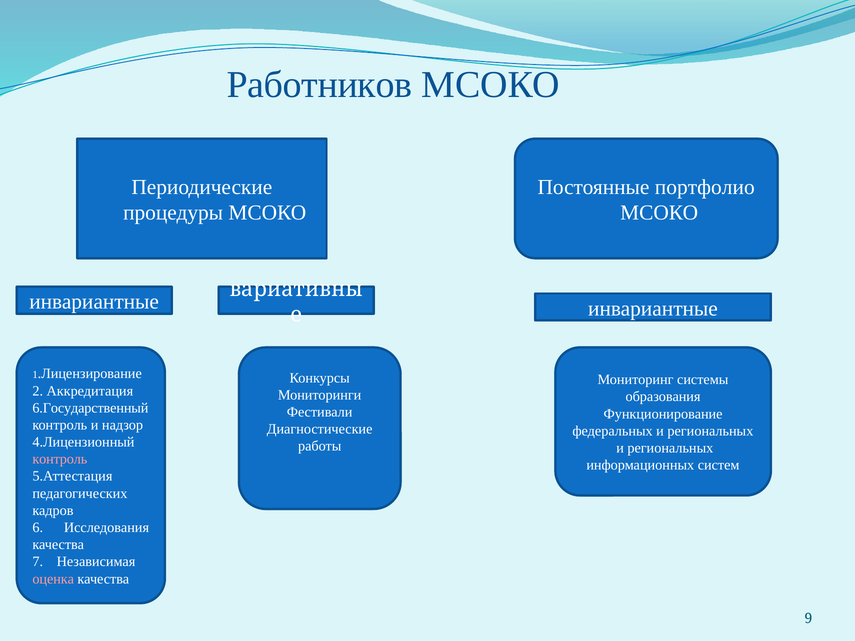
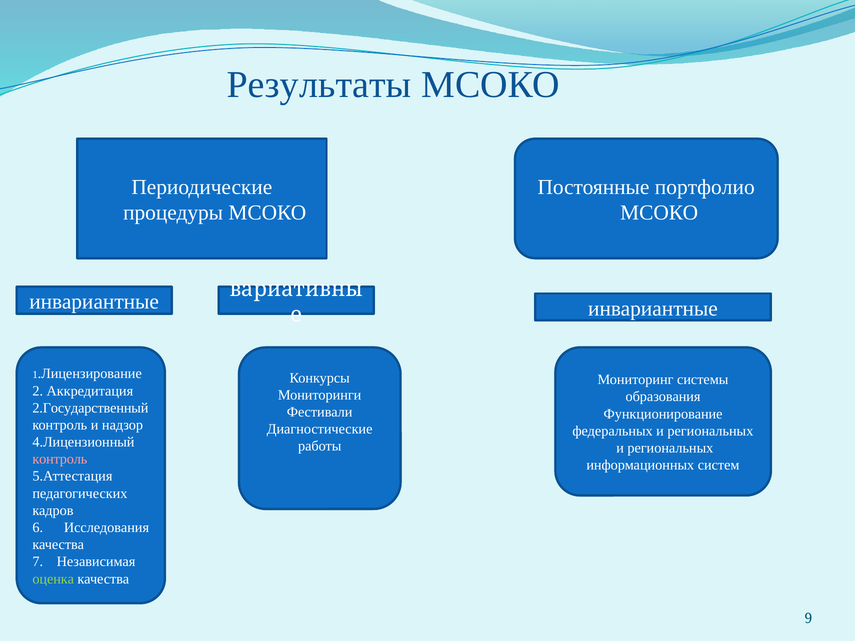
Работников: Работников -> Результаты (319, 85)
6.Государственный: 6.Государственный -> 2.Государственный (90, 408)
оценка colour: pink -> light green (53, 579)
